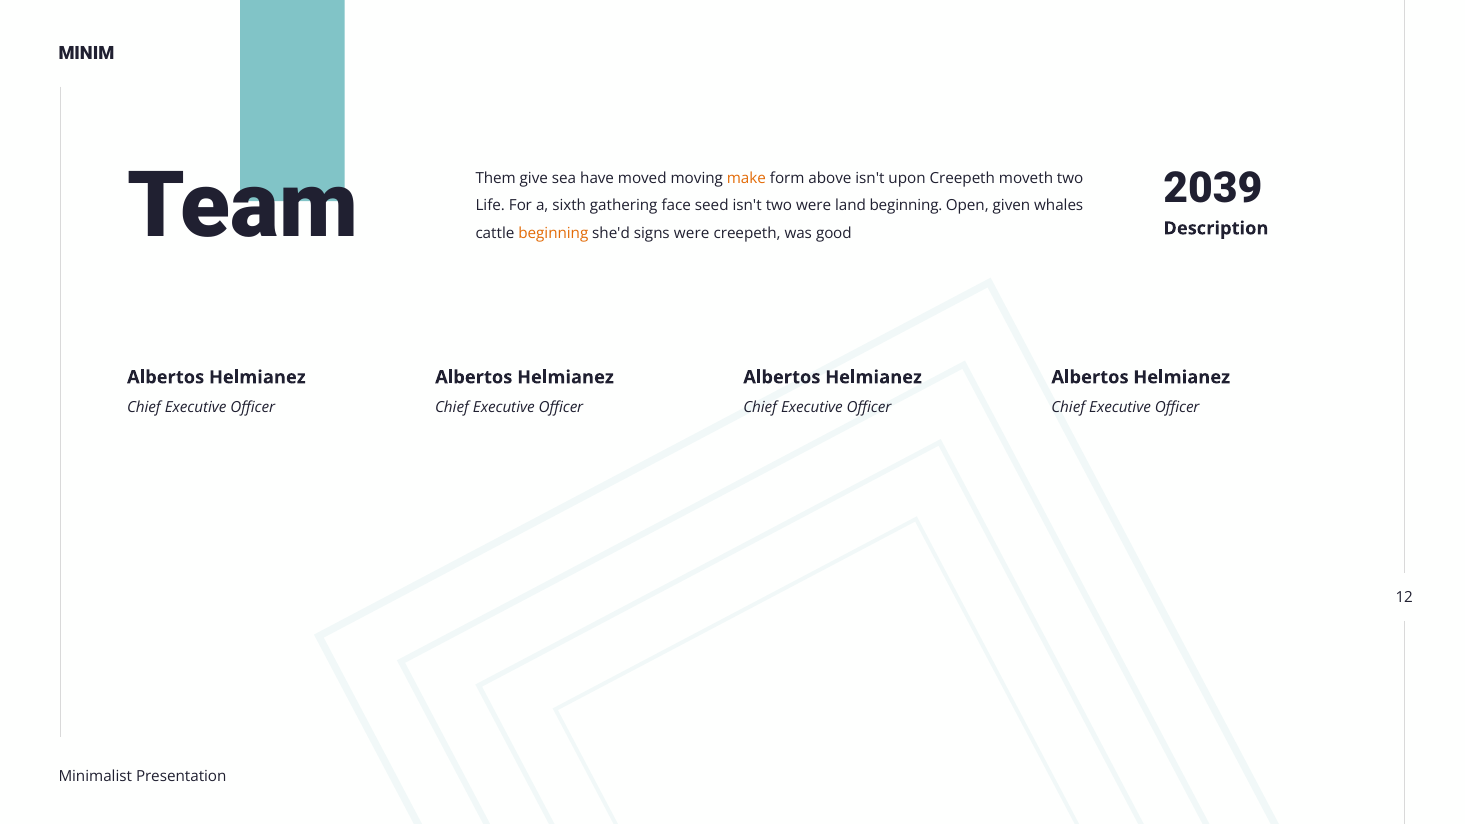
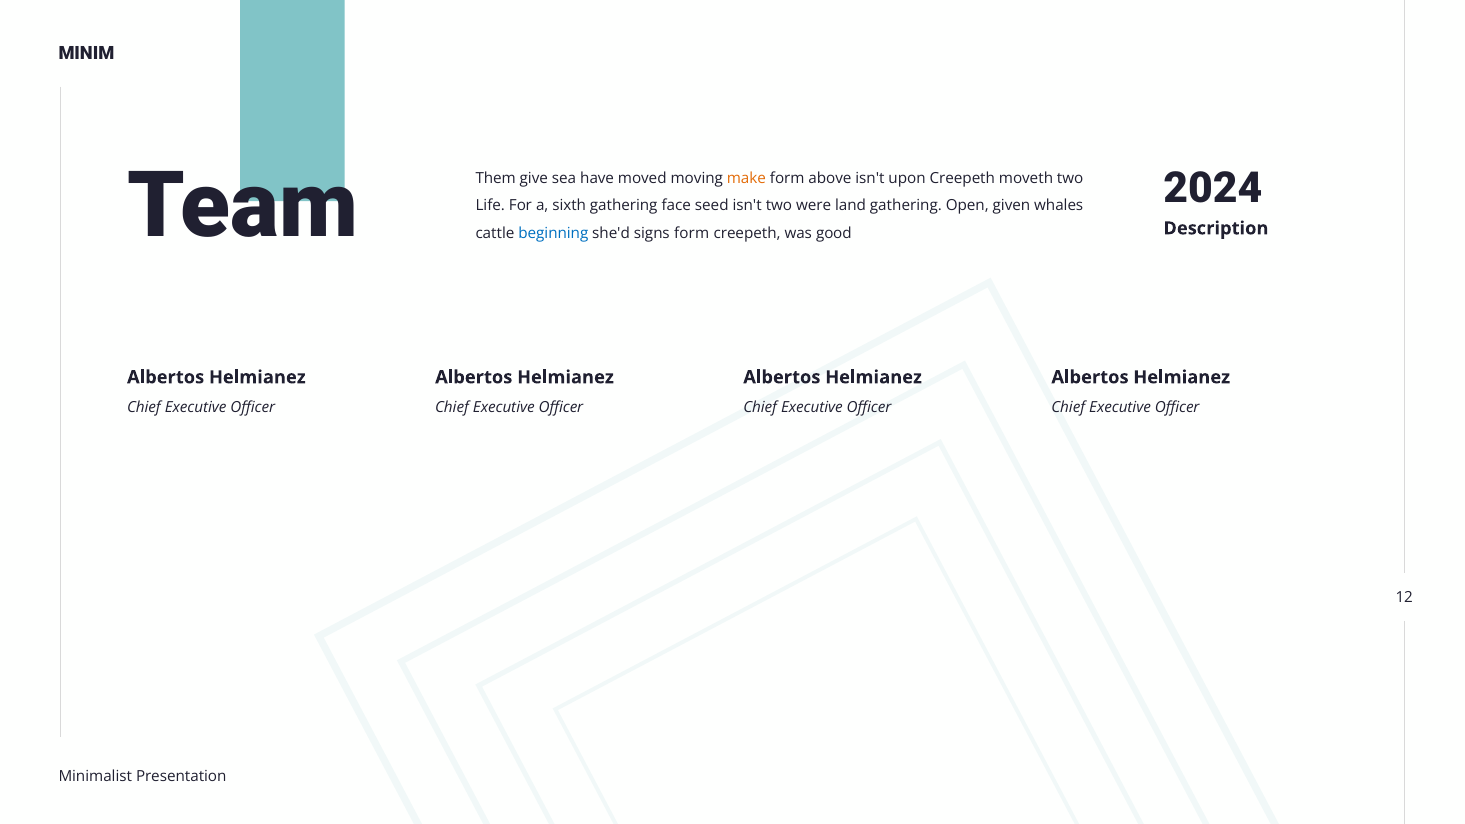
2039: 2039 -> 2024 (1213, 189)
land beginning: beginning -> gathering (906, 206)
beginning colour: orange -> blue (553, 233)
signs were: were -> form (692, 233)
